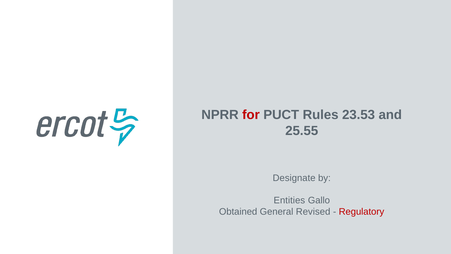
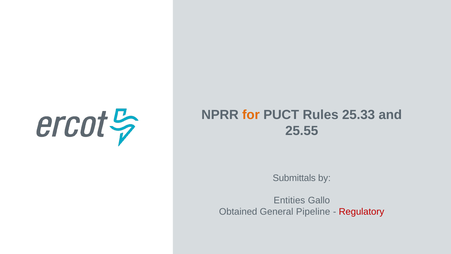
for colour: red -> orange (251, 115)
23.53: 23.53 -> 25.33 (359, 115)
Designate: Designate -> Submittals (294, 178)
Revised: Revised -> Pipeline (313, 212)
